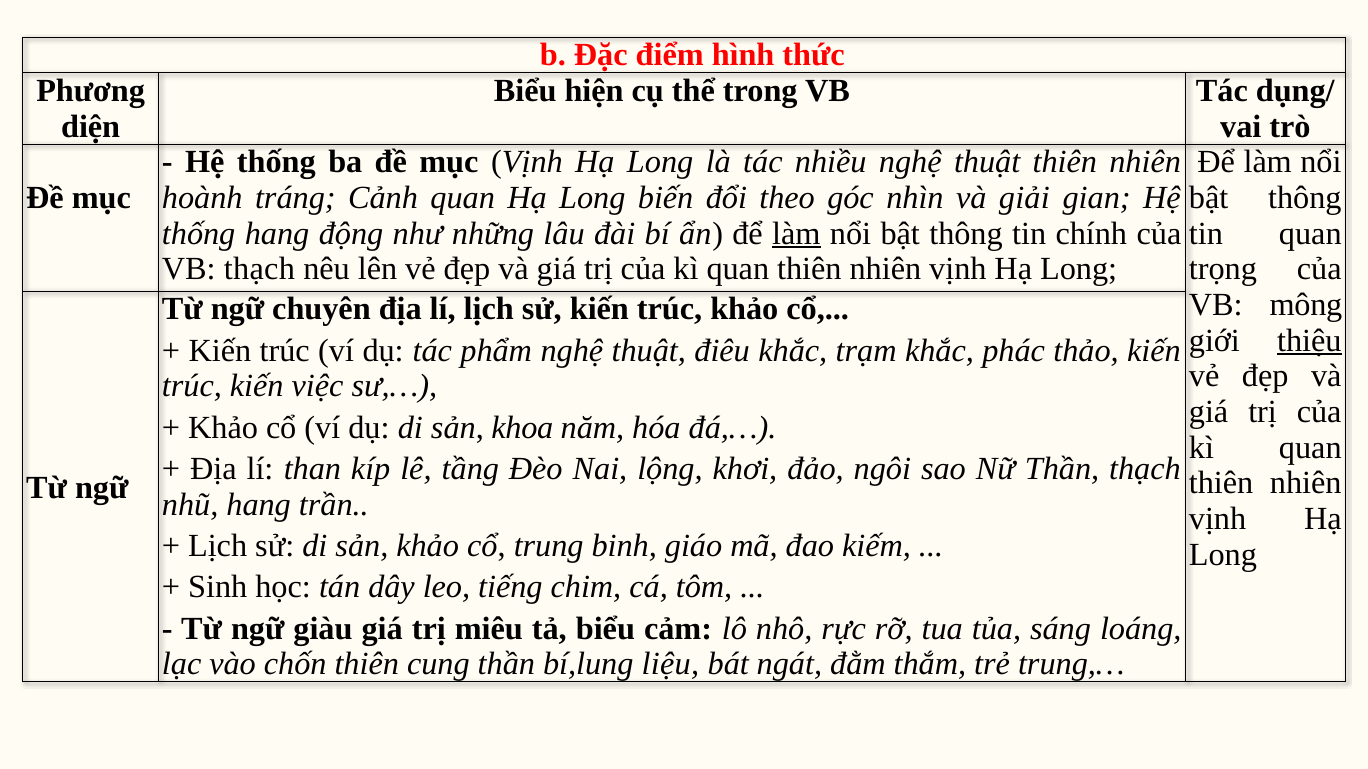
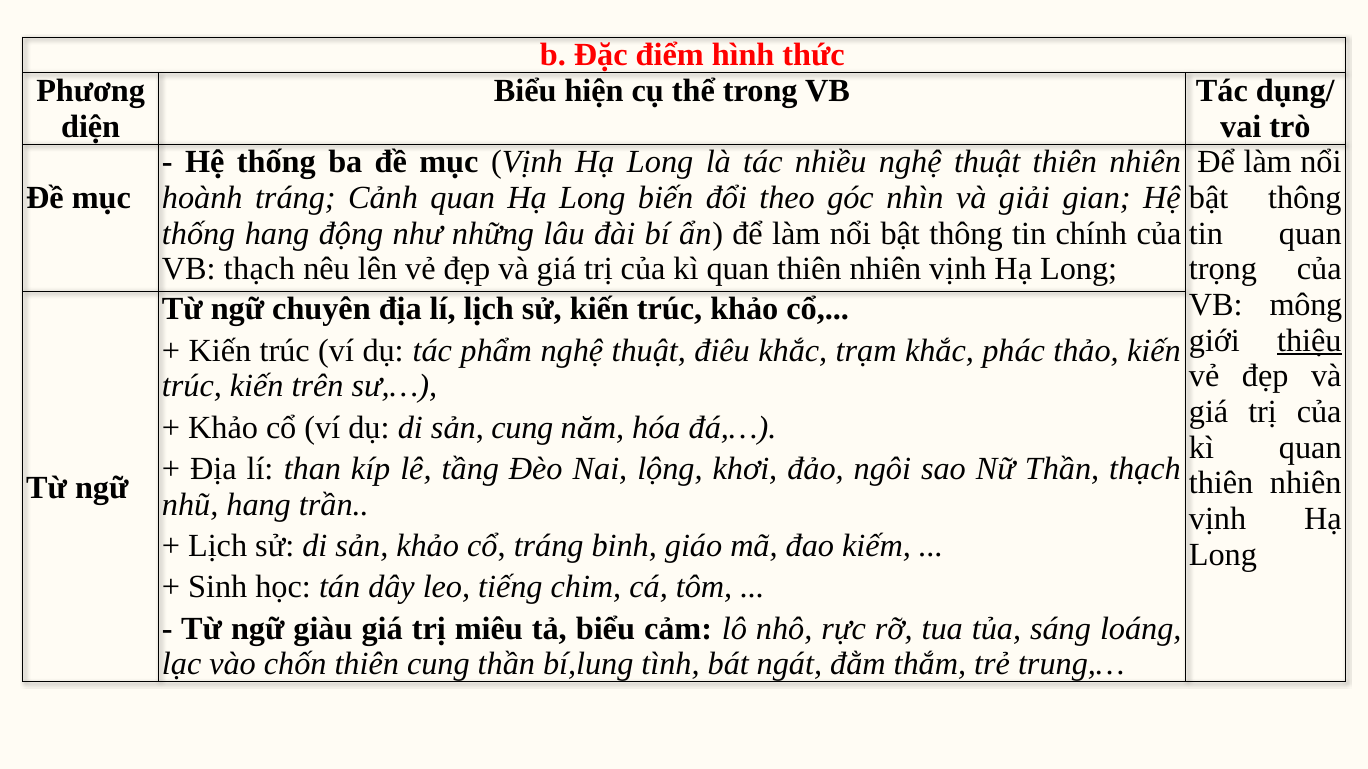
làm underline: present -> none (796, 234)
việc: việc -> trên (318, 386)
sản khoa: khoa -> cung (522, 428)
cổ trung: trung -> tráng (549, 546)
liệu: liệu -> tình (671, 665)
